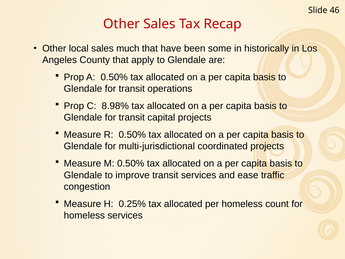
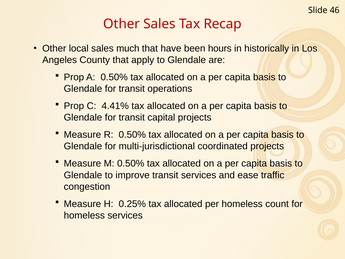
some: some -> hours (220, 48)
8.98%: 8.98% -> 4.41% (115, 106)
